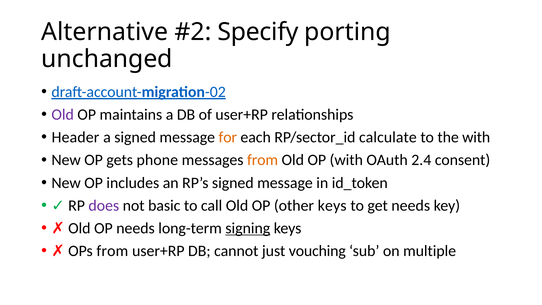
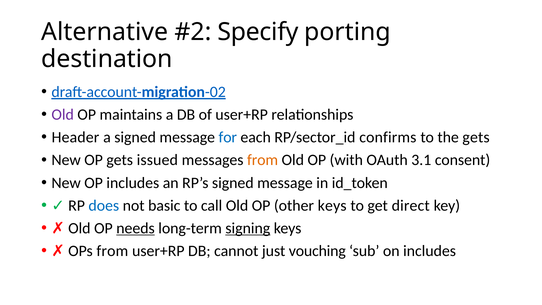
unchanged: unchanged -> destination (107, 59)
for colour: orange -> blue (228, 137)
calculate: calculate -> confirms (388, 137)
the with: with -> gets (476, 137)
phone: phone -> issued (157, 160)
2.4: 2.4 -> 3.1 (421, 160)
does colour: purple -> blue (104, 205)
get needs: needs -> direct (411, 205)
needs underline: none -> present (136, 228)
on multiple: multiple -> includes (430, 251)
